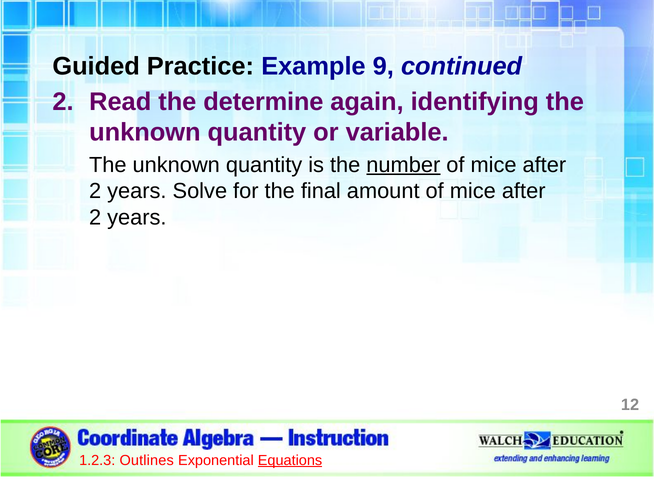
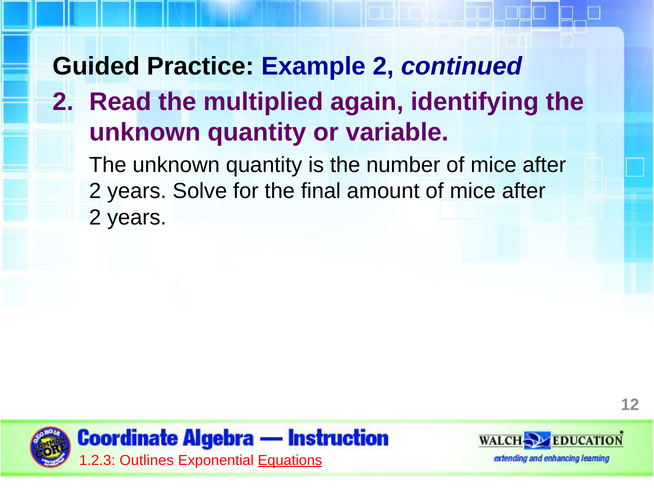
Example 9: 9 -> 2 (383, 66)
determine: determine -> multiplied (263, 102)
number underline: present -> none (403, 165)
